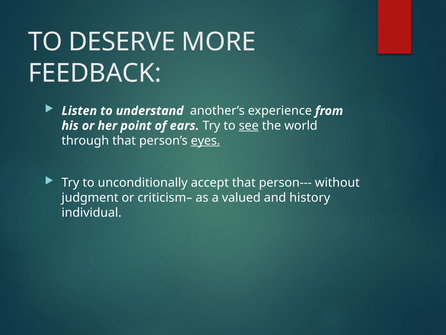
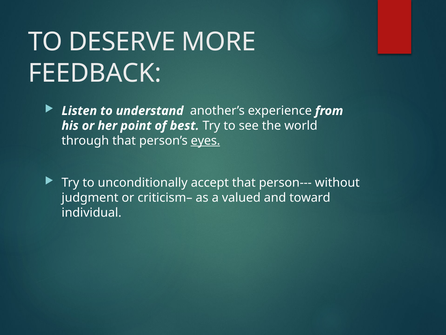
ears: ears -> best (184, 126)
see underline: present -> none (249, 126)
history: history -> toward (310, 197)
